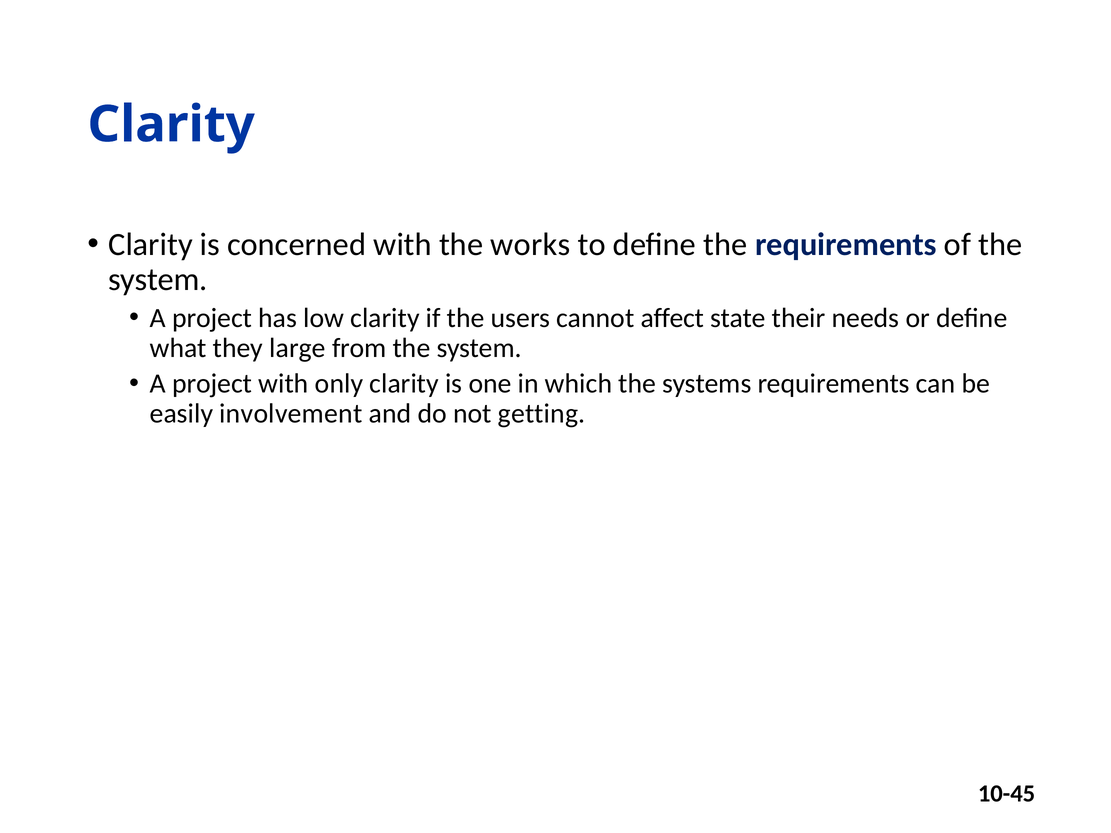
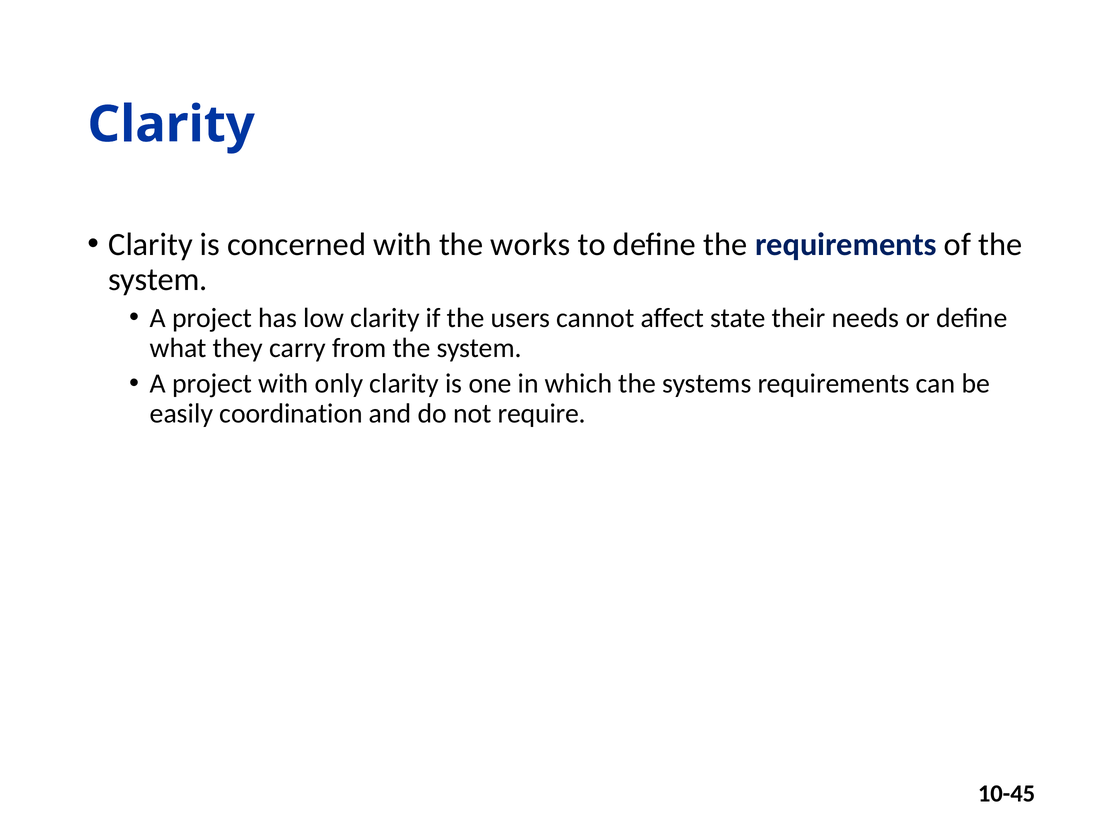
large: large -> carry (298, 348)
involvement: involvement -> coordination (291, 414)
getting: getting -> require (542, 414)
